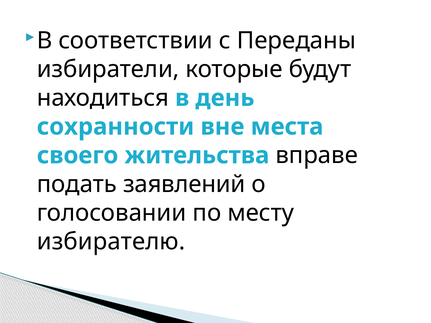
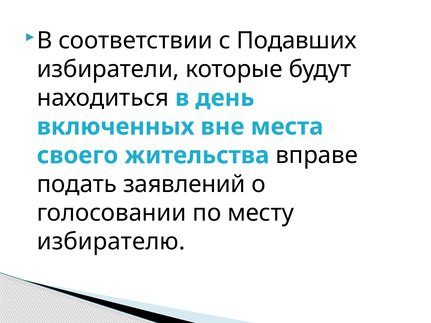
Переданы: Переданы -> Подавших (297, 41)
сохранности: сохранности -> включенных (116, 127)
